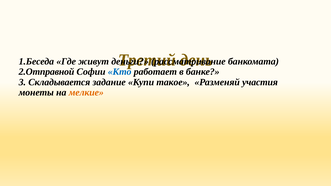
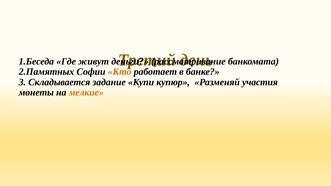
2.Отправной: 2.Отправной -> 2.Памятных (46, 72)
Кто colour: blue -> orange (120, 72)
такое: такое -> купюр (173, 82)
